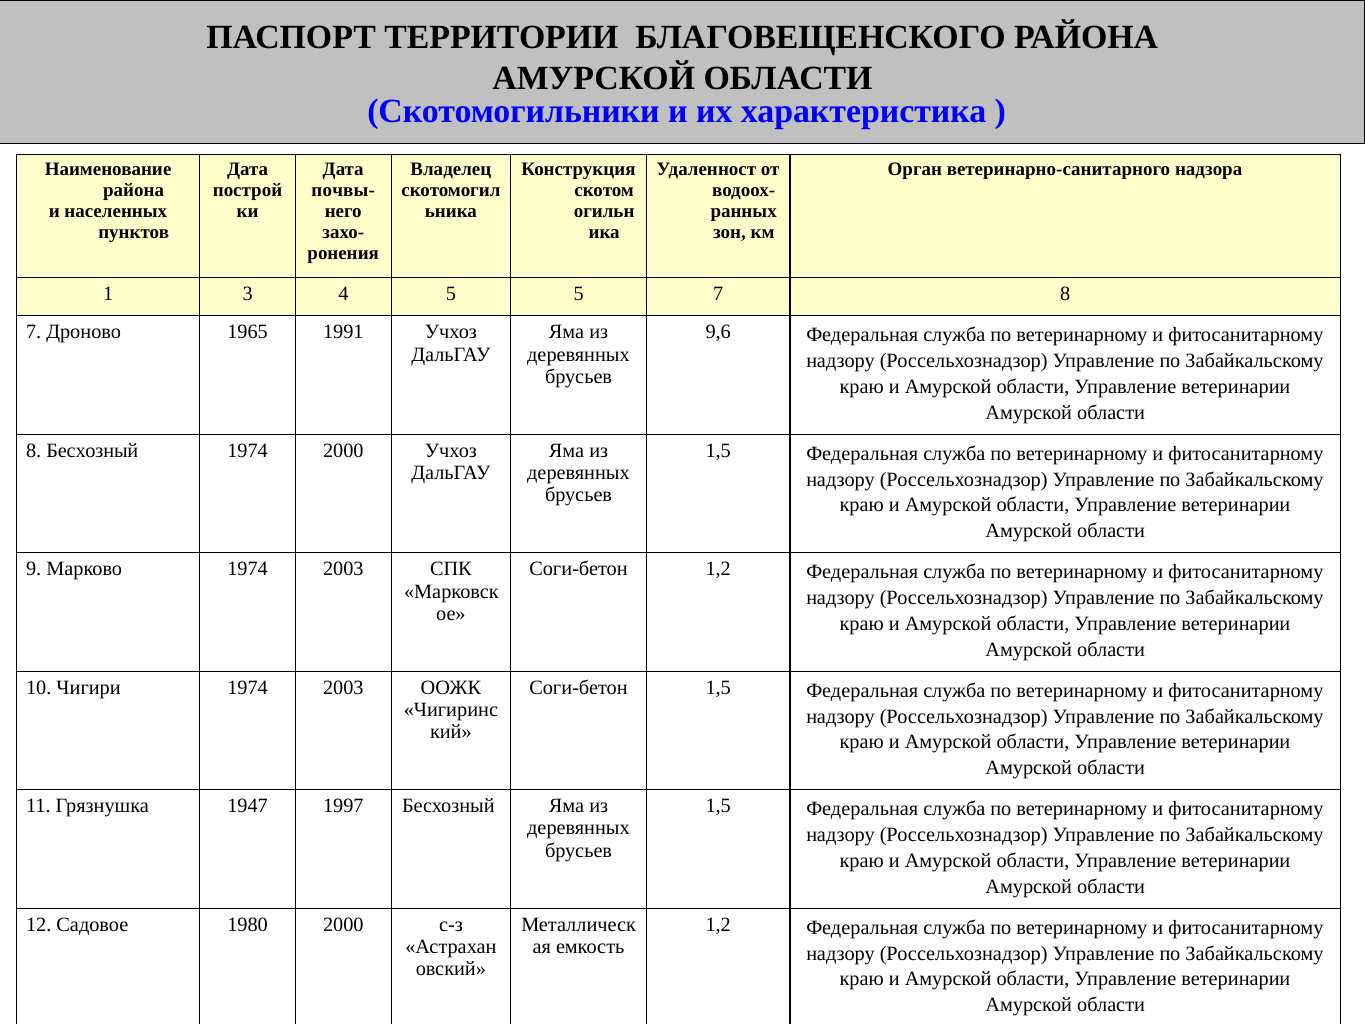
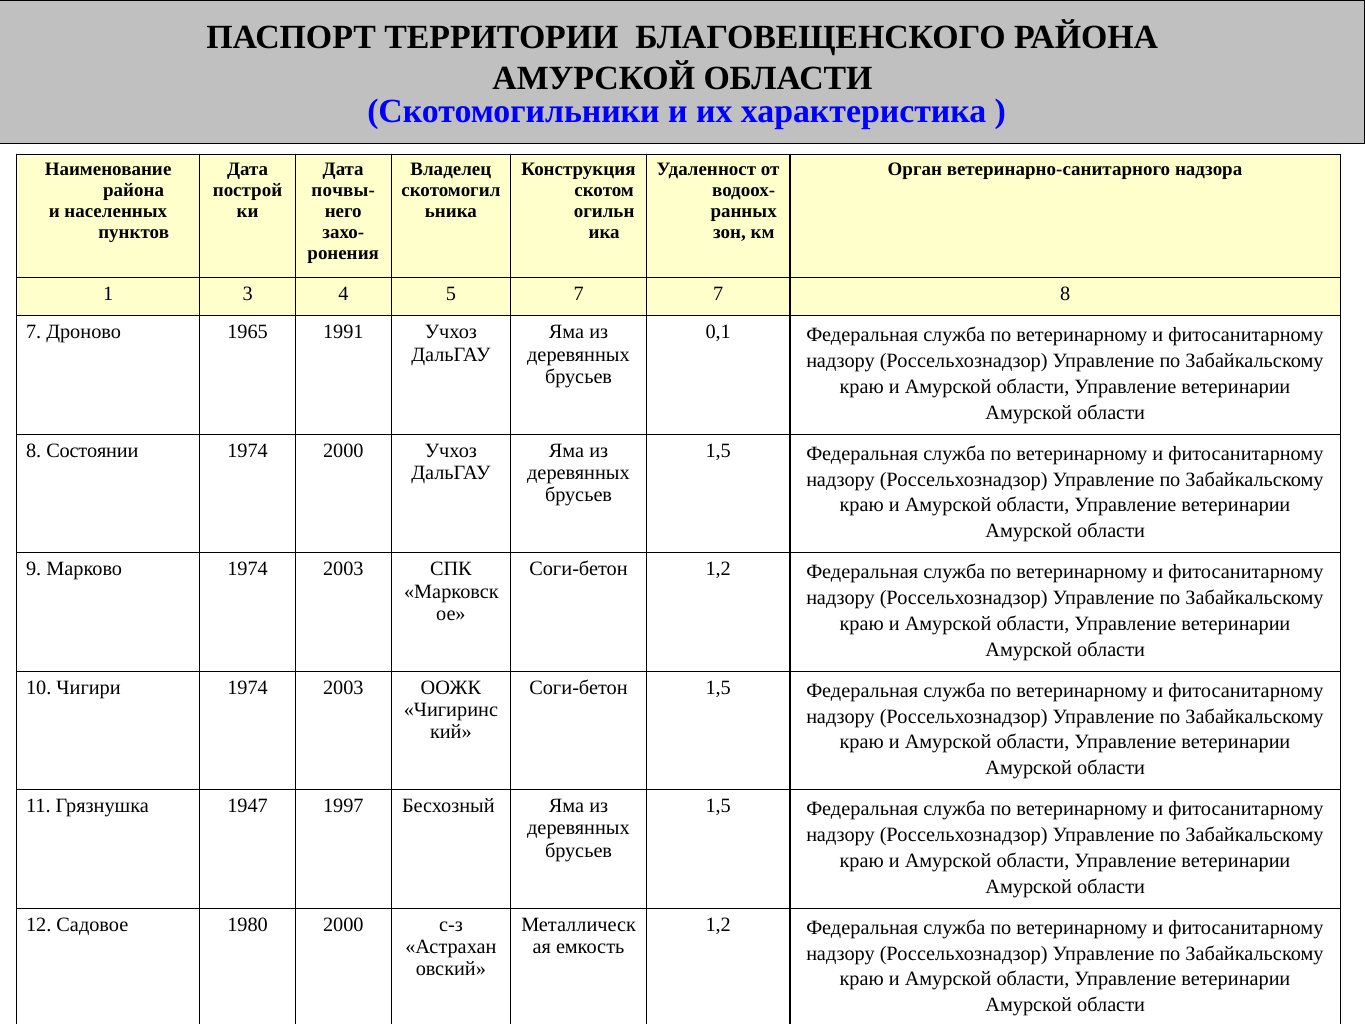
5 5: 5 -> 7 (579, 294)
9,6: 9,6 -> 0,1 (718, 332)
8 Бесхозный: Бесхозный -> Состоянии (92, 450)
